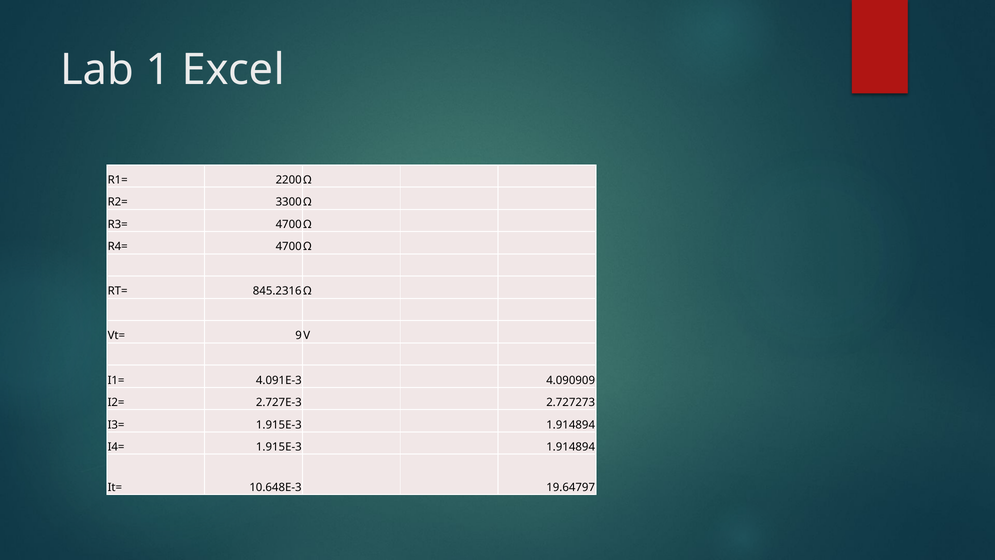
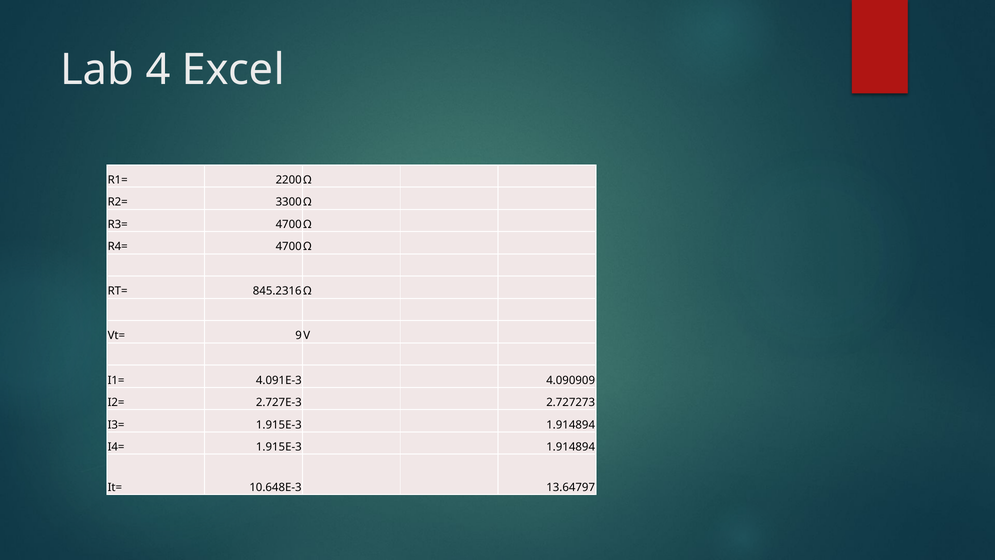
1: 1 -> 4 (158, 70)
19.64797: 19.64797 -> 13.64797 (571, 487)
